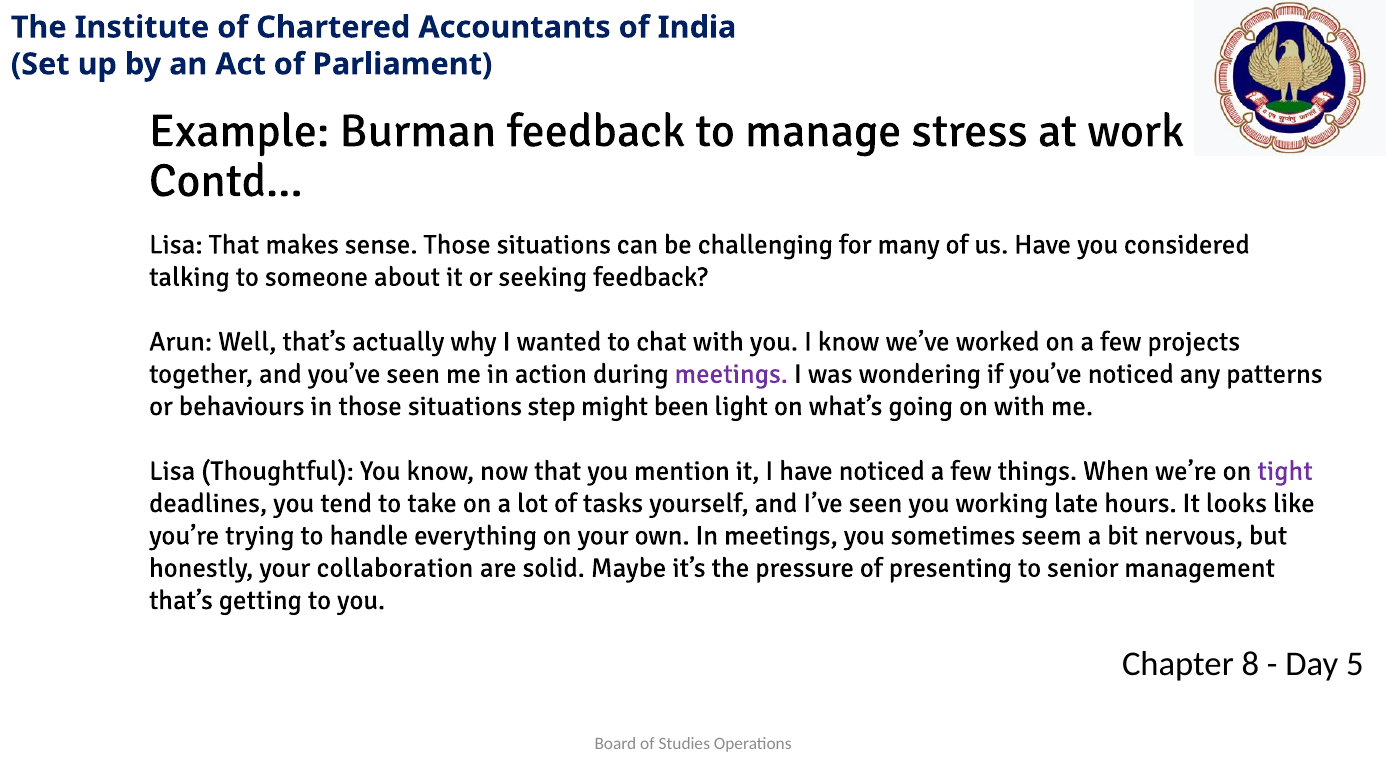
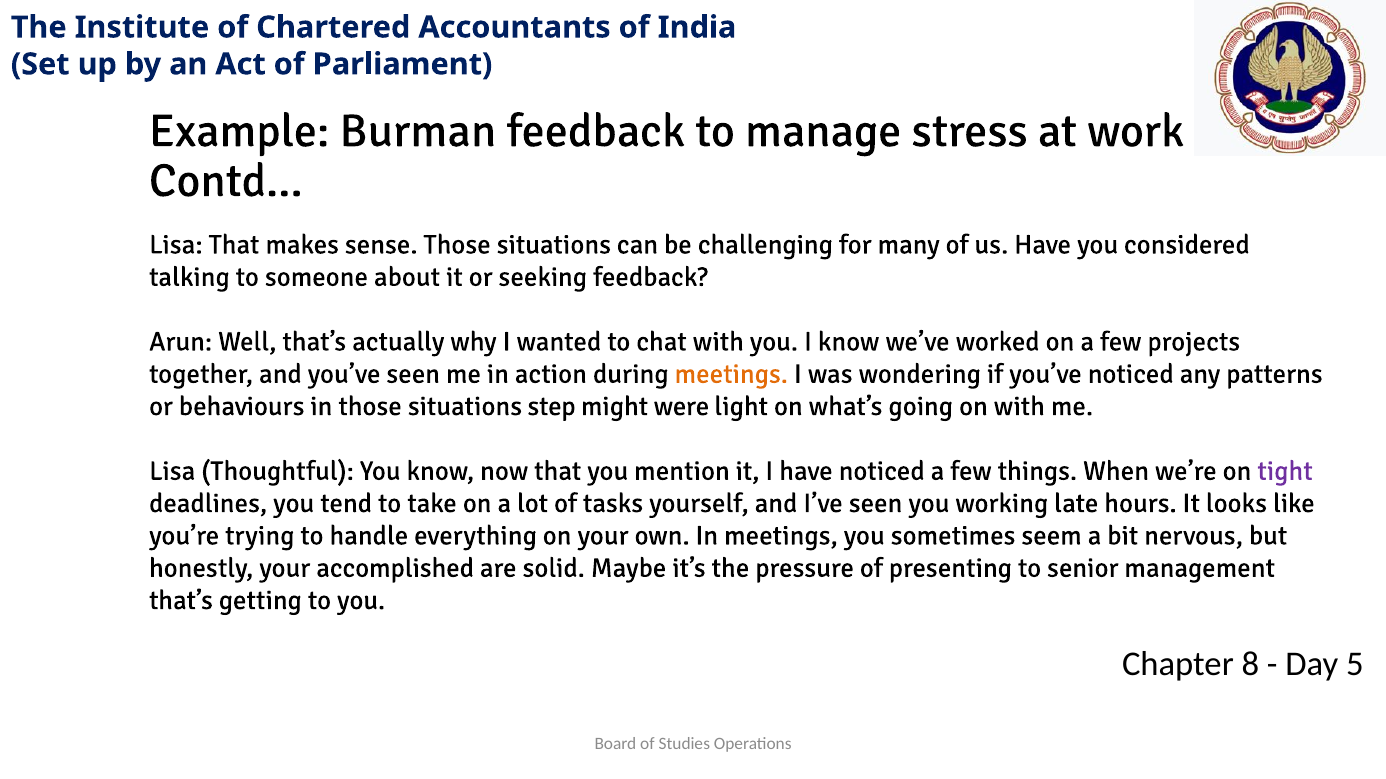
meetings colour: purple -> orange (731, 374)
been: been -> were (681, 407)
collaboration: collaboration -> accomplished (395, 568)
